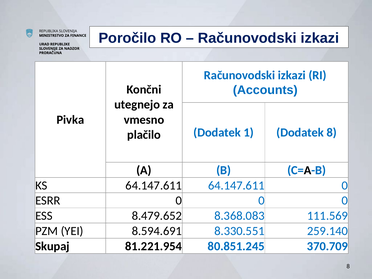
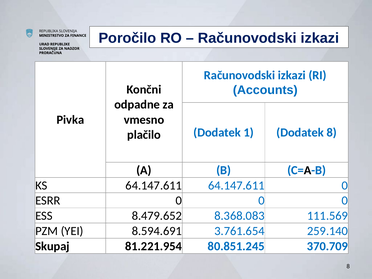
utegnejo: utegnejo -> odpadne (137, 105)
8.330.551: 8.330.551 -> 3.761.654 (239, 231)
